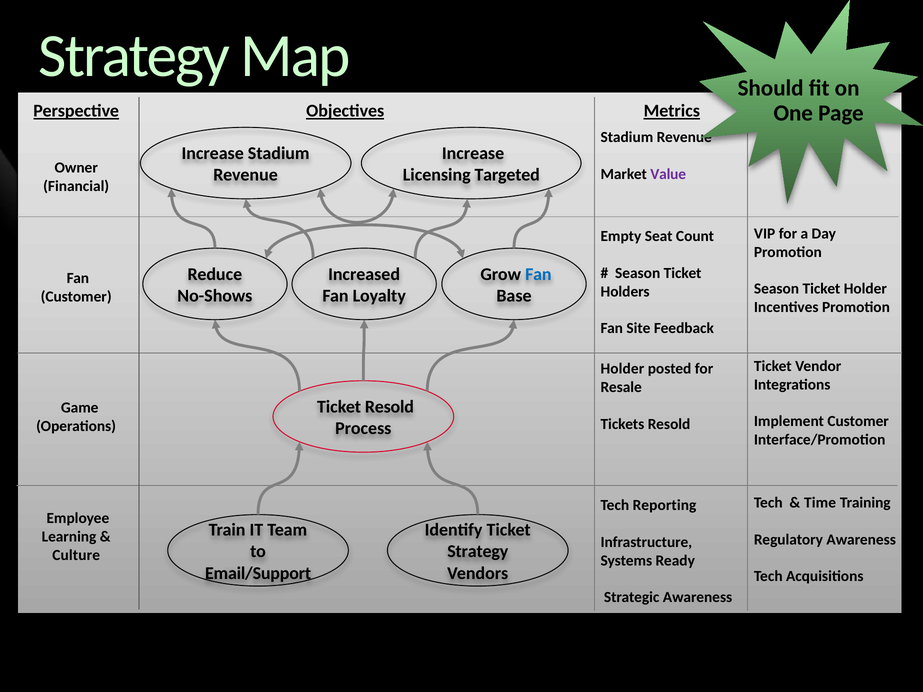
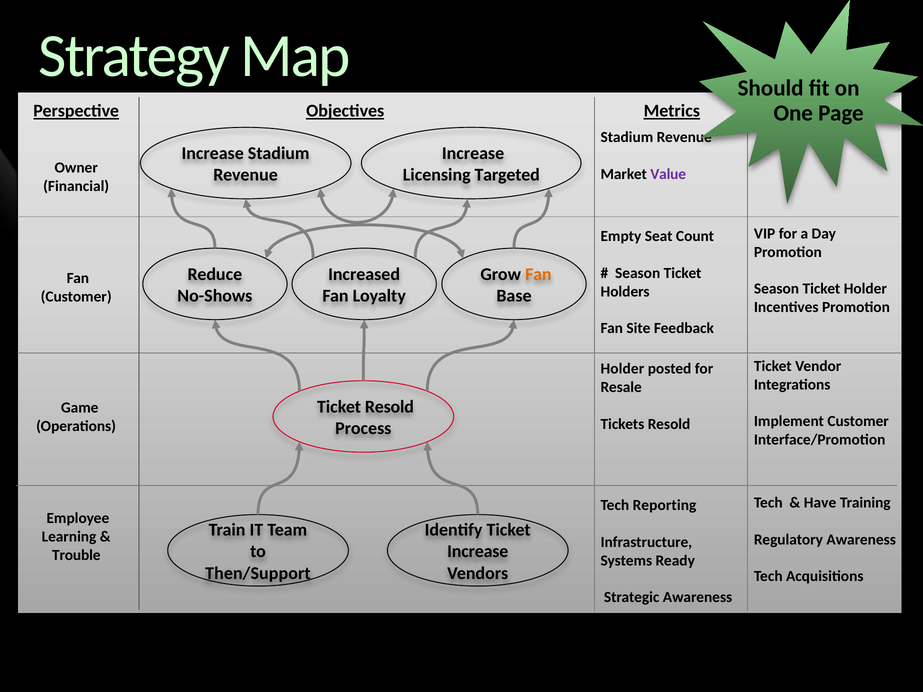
Fan colour: blue -> orange (538, 274)
Time: Time -> Have (820, 503)
Strategy: Strategy -> Increase (478, 552)
Culture: Culture -> Trouble (76, 555)
Email/Support: Email/Support -> Then/Support (258, 573)
